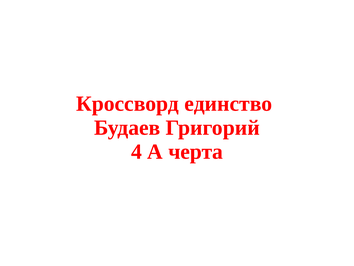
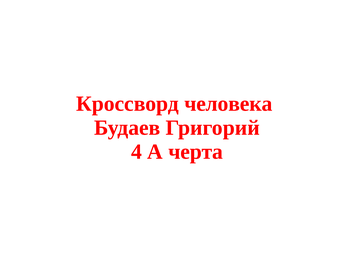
единство: единство -> человека (228, 103)
